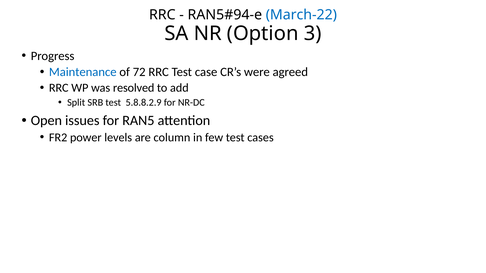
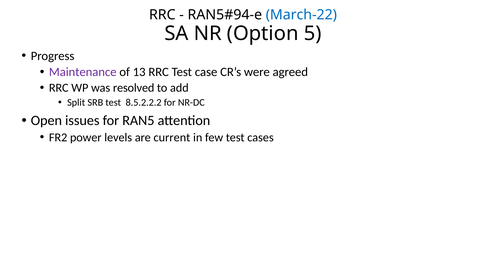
3: 3 -> 5 (313, 34)
Maintenance colour: blue -> purple (83, 72)
72: 72 -> 13 (139, 72)
5.8.8.2.9: 5.8.8.2.9 -> 8.5.2.2.2 (144, 103)
column: column -> current (172, 138)
